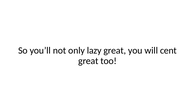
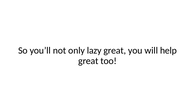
cent: cent -> help (168, 50)
